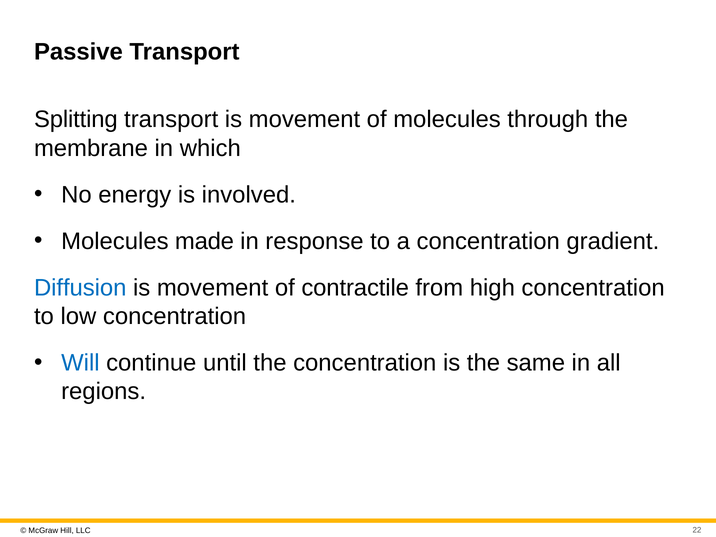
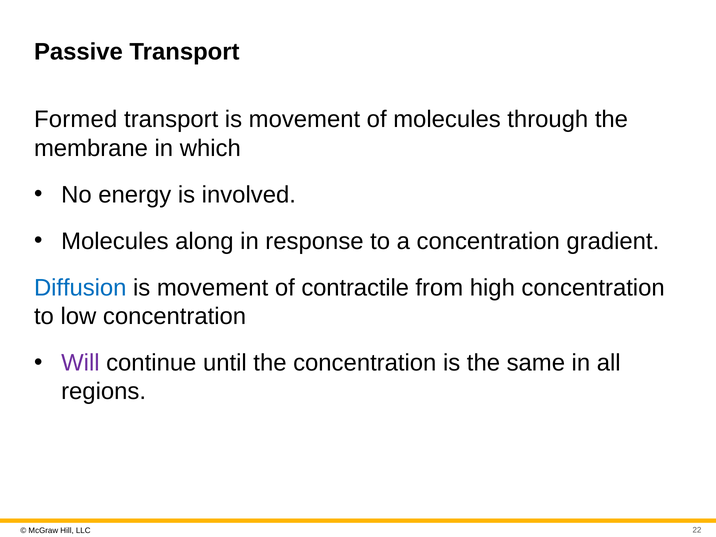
Splitting: Splitting -> Formed (76, 120)
made: made -> along (204, 241)
Will colour: blue -> purple (80, 363)
